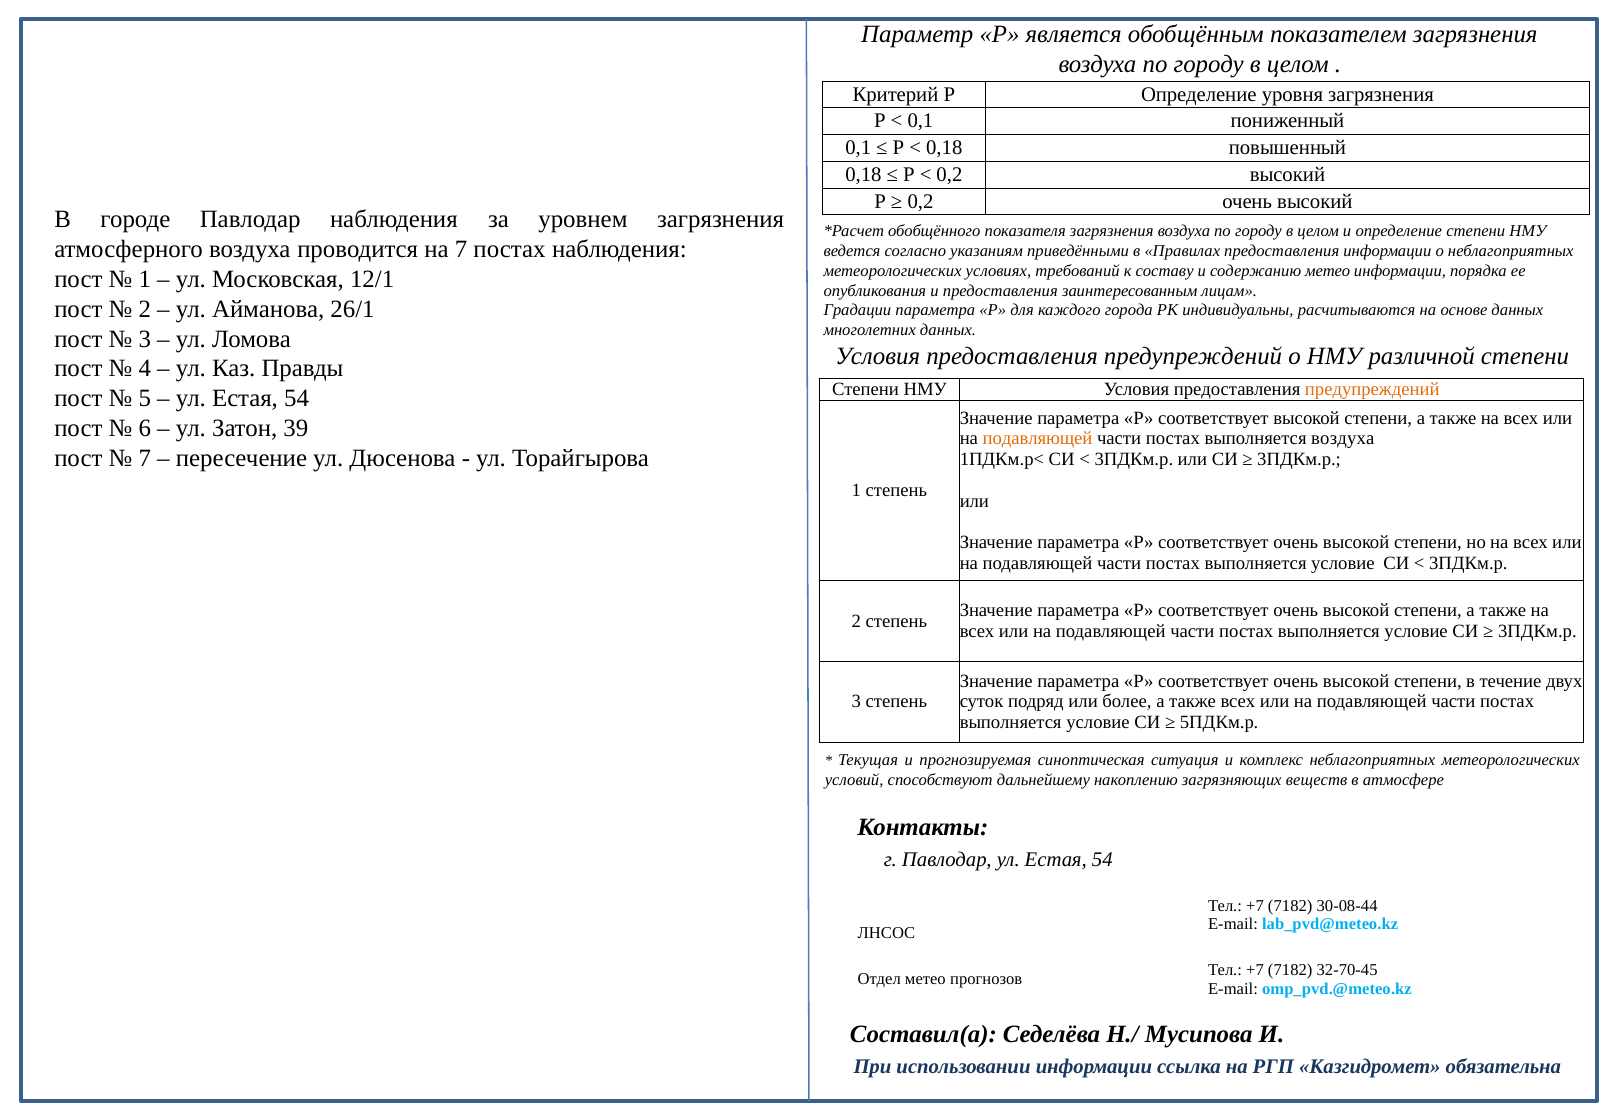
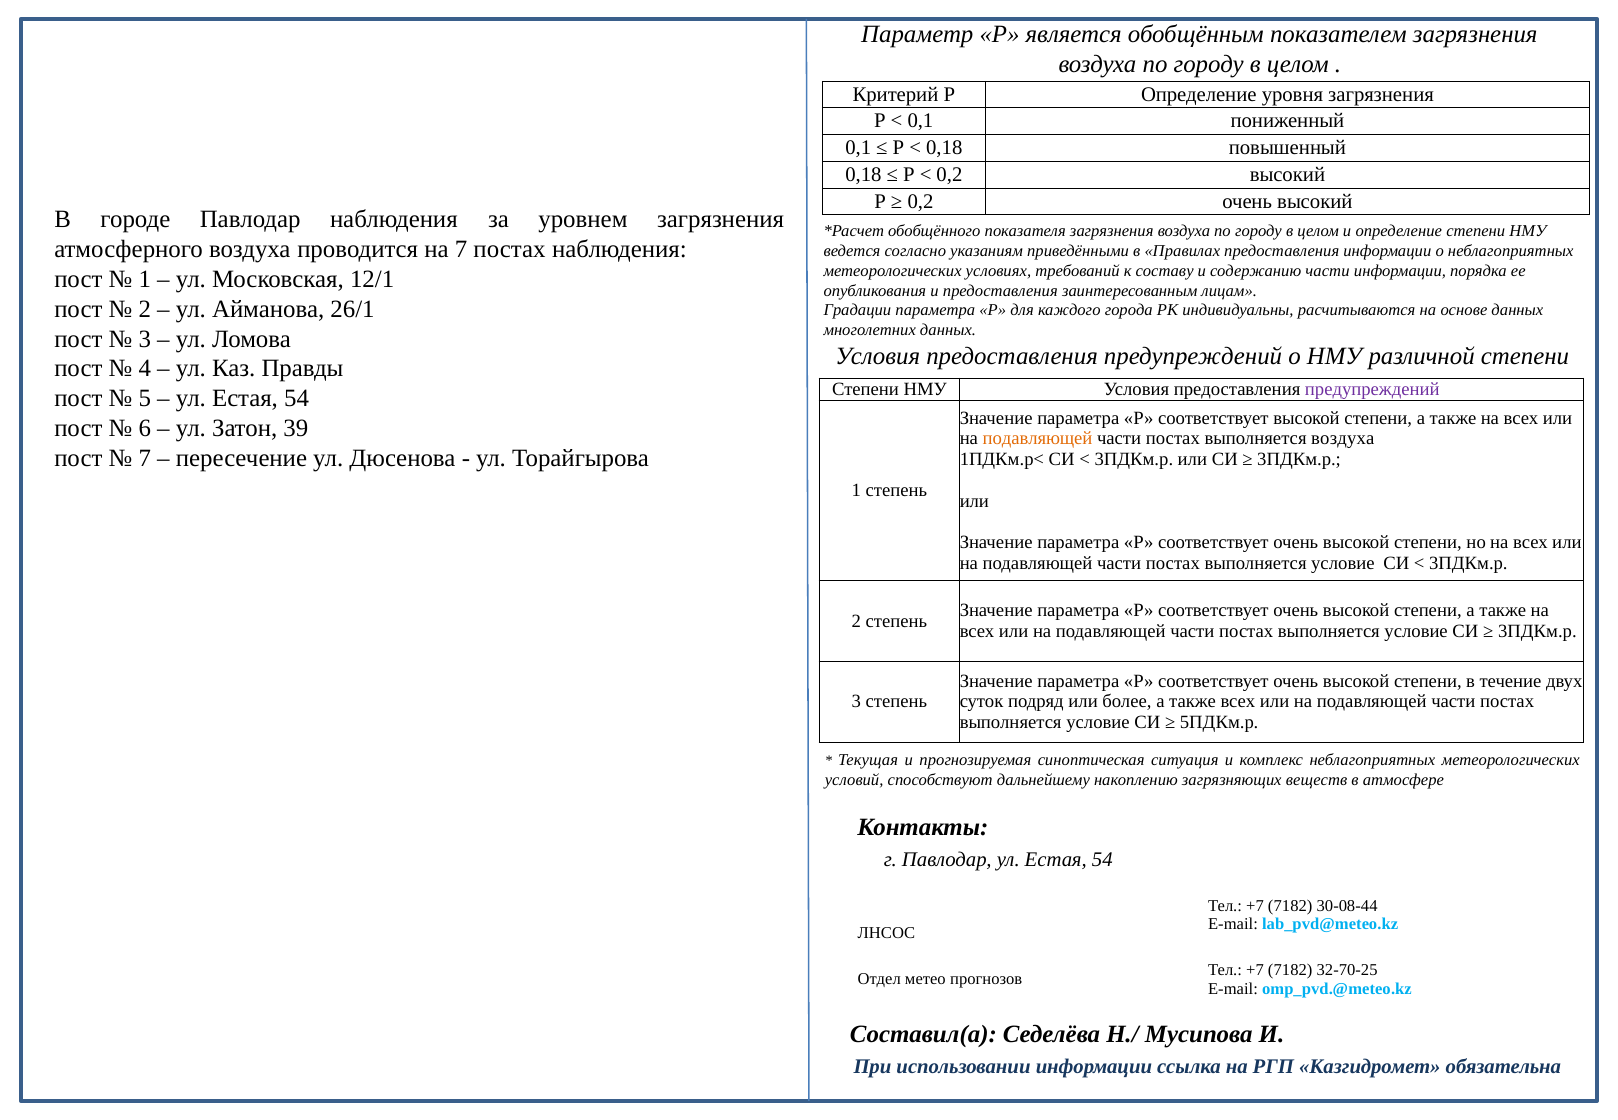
содержанию метео: метео -> части (1327, 271)
предупреждений colour: orange -> purple (1372, 389)
32-70-45: 32-70-45 -> 32-70-25 (1347, 970)
